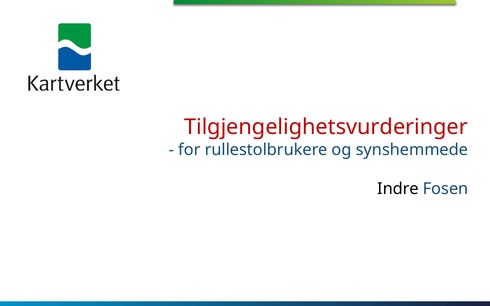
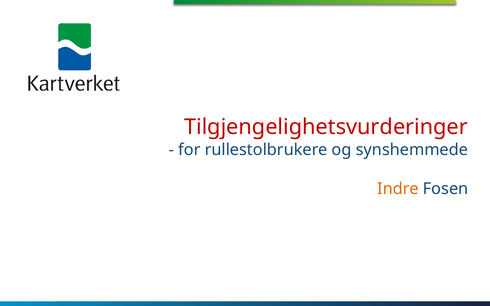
Indre colour: black -> orange (398, 189)
